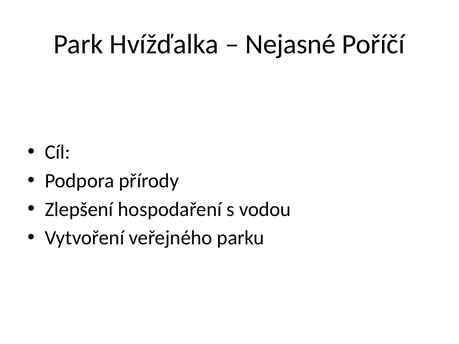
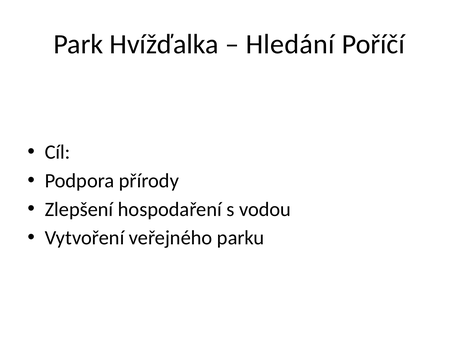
Nejasné: Nejasné -> Hledání (290, 44)
